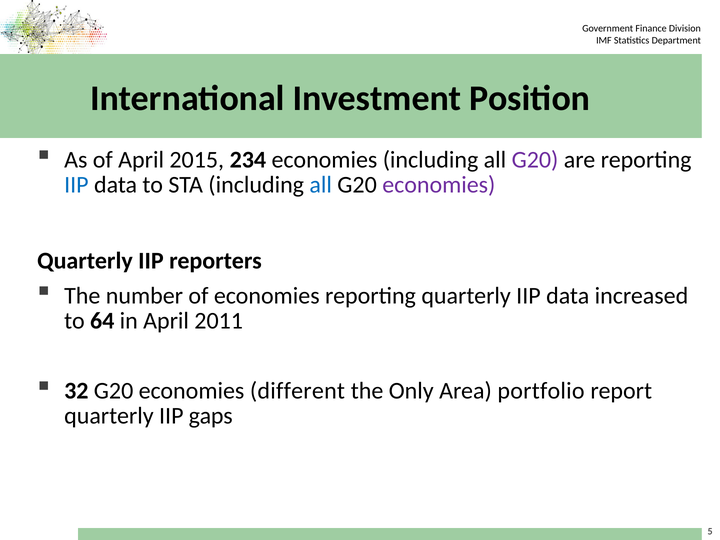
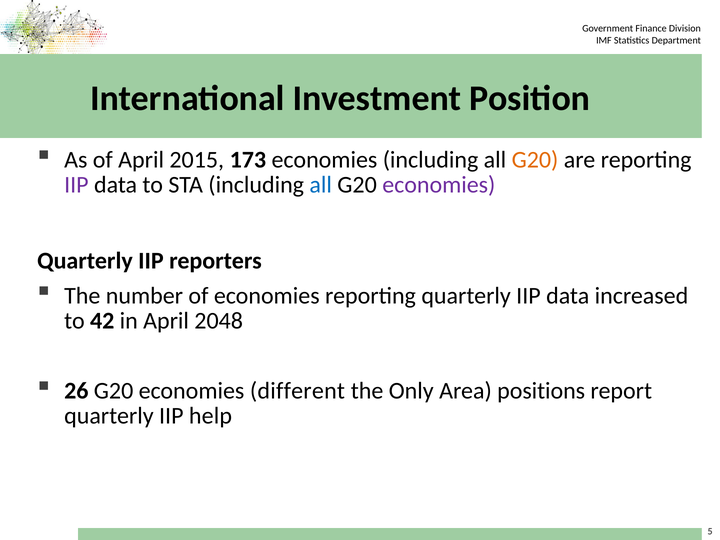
234: 234 -> 173 (248, 160)
G20 colour: purple -> orange (535, 160)
IIP colour: blue -> purple (76, 185)
64: 64 -> 42 (102, 321)
2011: 2011 -> 2048 (219, 321)
32: 32 -> 26 (76, 391)
portfolio: portfolio -> positions (541, 391)
gaps: gaps -> help (210, 416)
